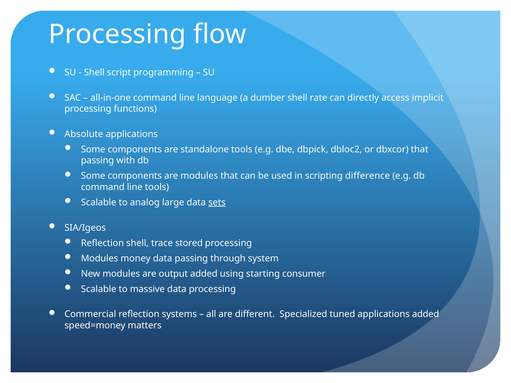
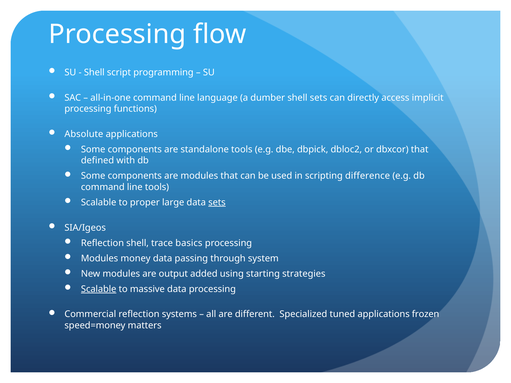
shell rate: rate -> sets (319, 98)
passing: passing -> defined (97, 161)
analog: analog -> proper (145, 202)
stored: stored -> basics (189, 243)
consumer: consumer -> strategies (304, 274)
Scalable underline: none -> present (99, 289)
applications added: added -> frozen (426, 314)
